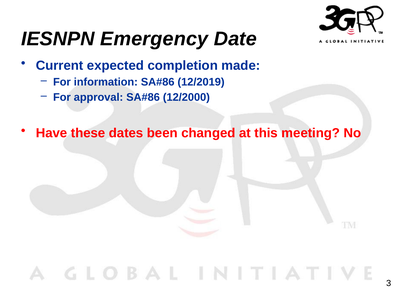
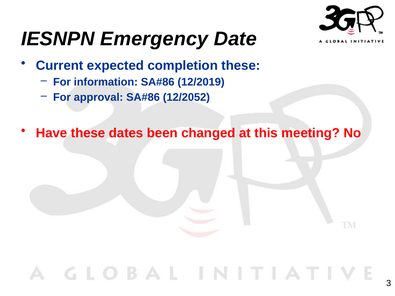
completion made: made -> these (241, 66)
12/2000: 12/2000 -> 12/2052 (186, 97)
